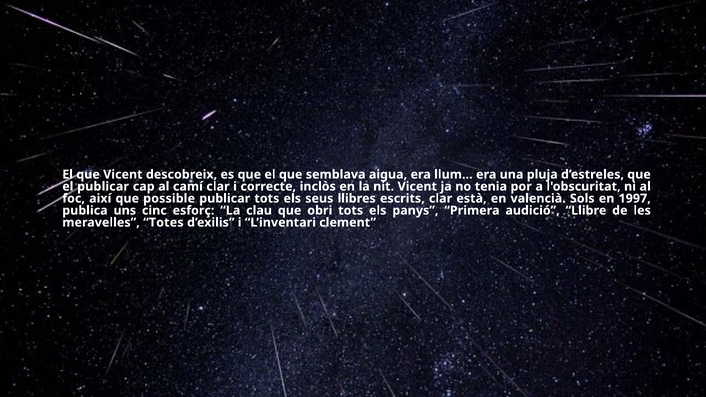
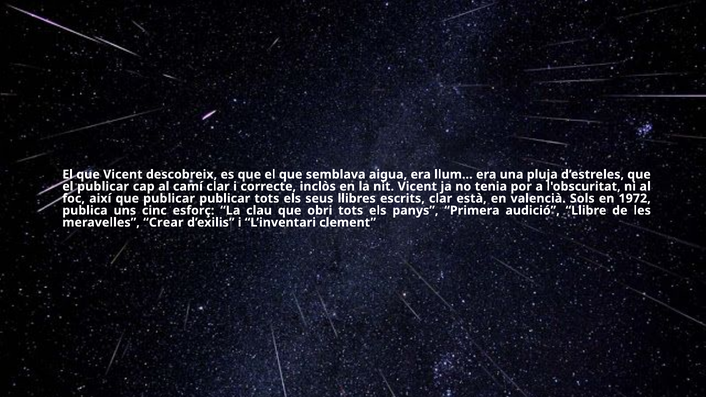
que possible: possible -> publicar (169, 199)
1997: 1997 -> 1972 (635, 199)
Totes: Totes -> Crear (163, 223)
